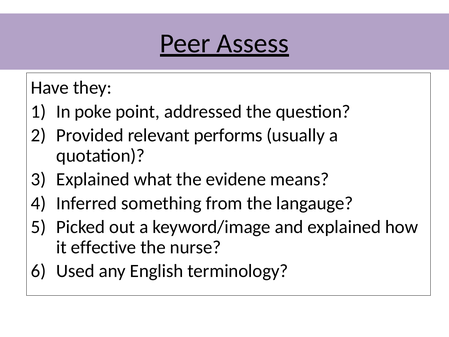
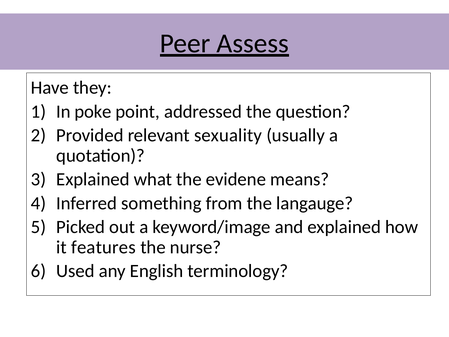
performs: performs -> sexuality (228, 135)
effective: effective -> features (103, 247)
